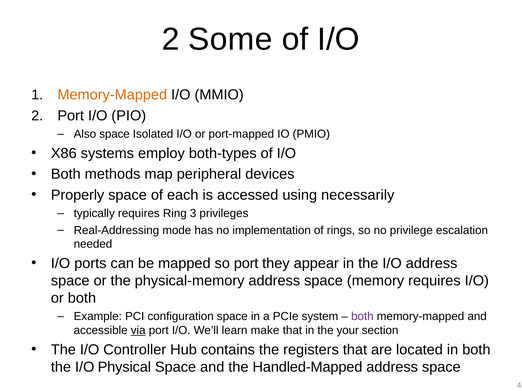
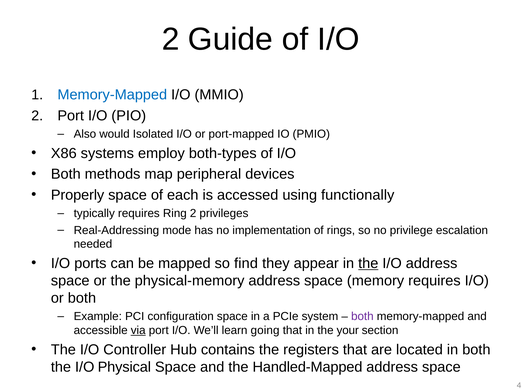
Some: Some -> Guide (230, 39)
Memory-Mapped colour: orange -> blue (112, 95)
Also space: space -> would (114, 134)
necessarily: necessarily -> functionally (358, 195)
Ring 3: 3 -> 2 (193, 214)
so port: port -> find (246, 264)
the underline: none -> present (368, 264)
make: make -> going (265, 331)
